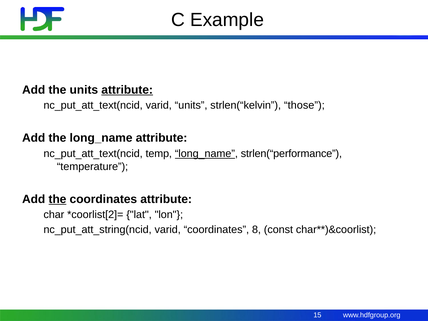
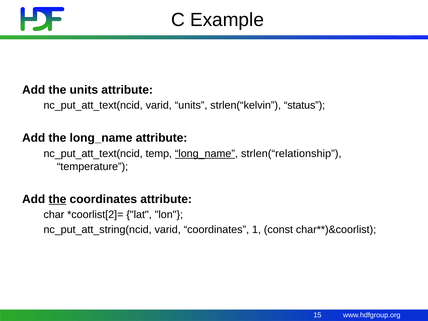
attribute underline: present -> none (127, 90)
those: those -> status (305, 105)
strlen(“performance: strlen(“performance -> strlen(“relationship (291, 154)
8: 8 -> 1 (256, 230)
